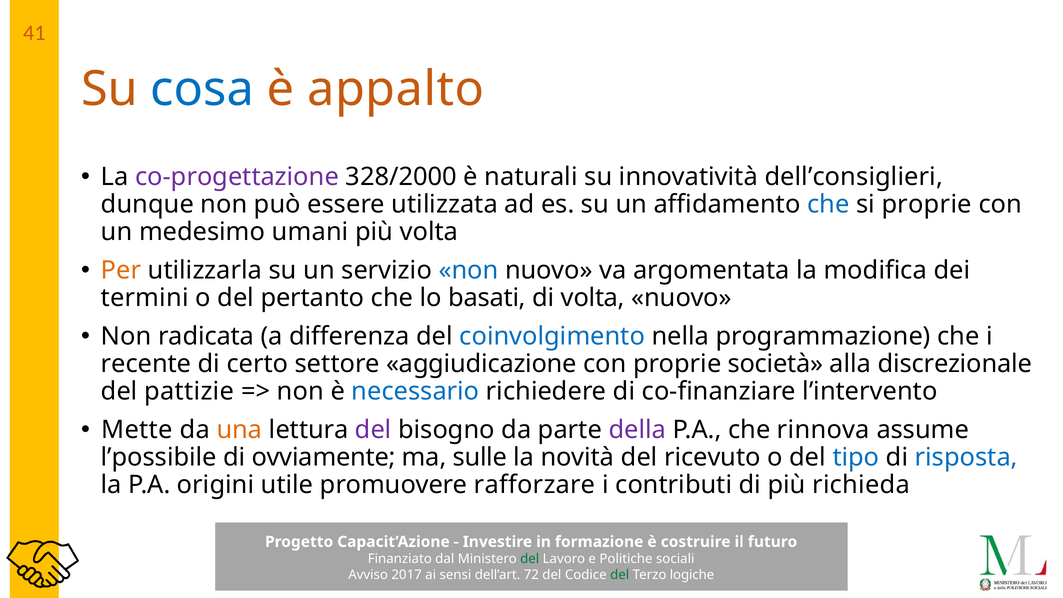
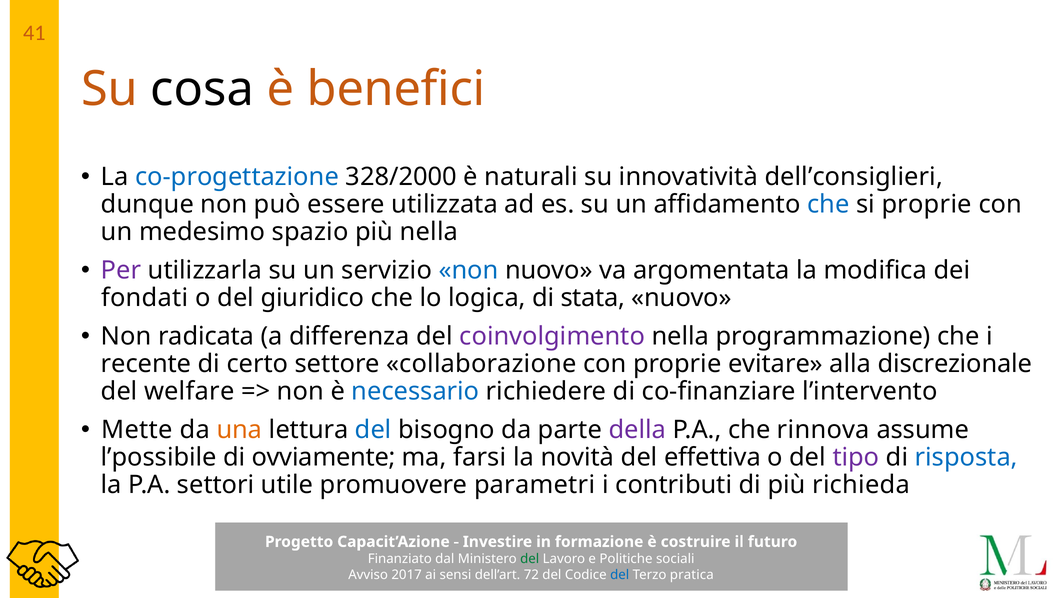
cosa colour: blue -> black (202, 89)
appalto: appalto -> benefici (396, 89)
co-progettazione colour: purple -> blue (237, 177)
umani: umani -> spazio (310, 232)
più volta: volta -> nella (429, 232)
Per colour: orange -> purple (121, 270)
termini: termini -> fondati (145, 298)
pertanto: pertanto -> giuridico (312, 298)
basati: basati -> logica (487, 298)
di volta: volta -> stata (593, 298)
coinvolgimento colour: blue -> purple (552, 336)
aggiudicazione: aggiudicazione -> collaborazione (481, 364)
società: società -> evitare (775, 364)
pattizie: pattizie -> welfare (189, 391)
del colour: purple -> blue (373, 430)
sulle: sulle -> farsi (480, 457)
ricevuto: ricevuto -> effettiva (712, 457)
tipo colour: blue -> purple (856, 457)
origini: origini -> settori (216, 485)
rafforzare: rafforzare -> parametri (535, 485)
del colour: green -> blue (620, 575)
logiche: logiche -> pratica (692, 575)
